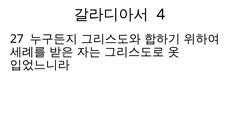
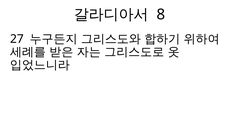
4: 4 -> 8 (161, 14)
